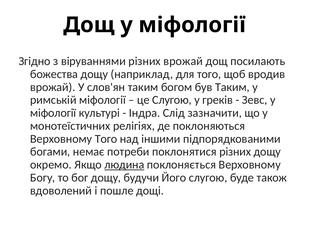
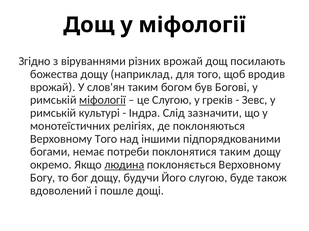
був Таким: Таким -> Богові (232, 87)
міфології underline: none -> present (103, 100)
міфології: міфології -> римській (53, 113)
поклонятися різних: різних -> таким (235, 152)
